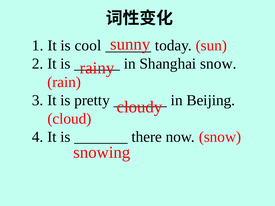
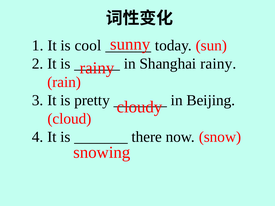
Shanghai snow: snow -> rainy (218, 64)
